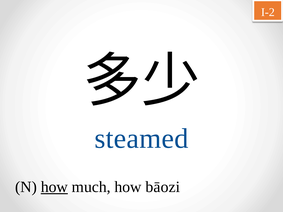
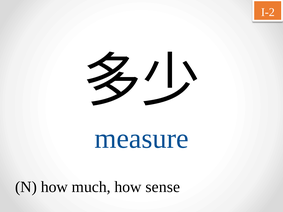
steamed: steamed -> measure (142, 139)
how underline: present -> none (54, 187)
bāozi: bāozi -> sense (163, 187)
